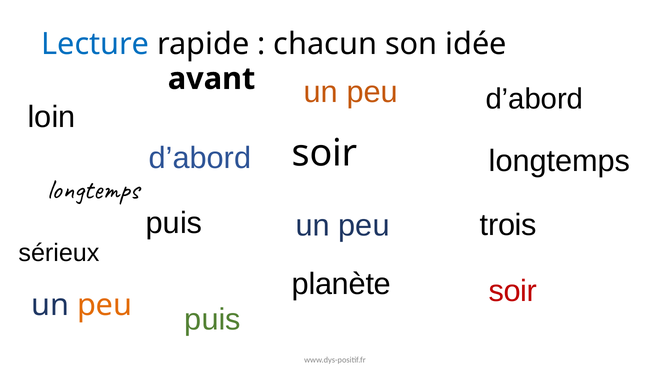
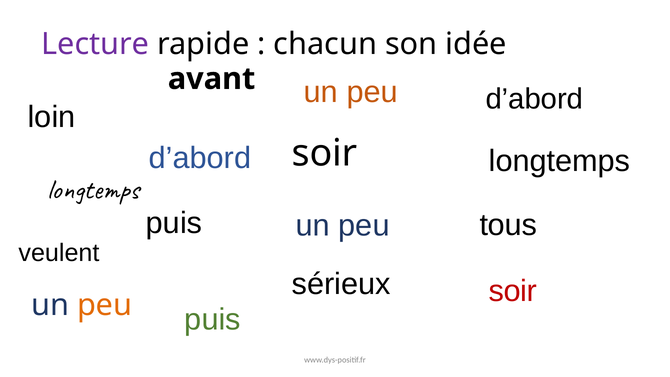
Lecture colour: blue -> purple (95, 44)
trois: trois -> tous (508, 225)
sérieux: sérieux -> veulent (59, 253)
planète: planète -> sérieux (341, 284)
